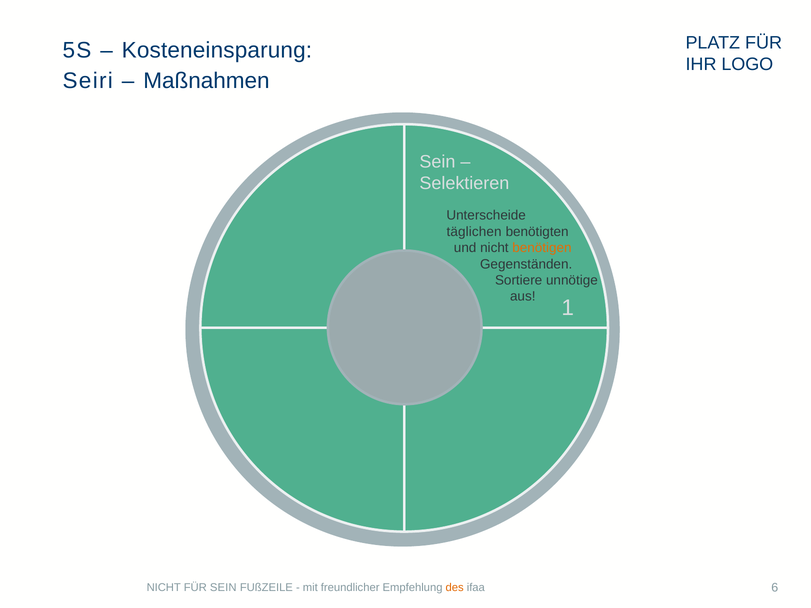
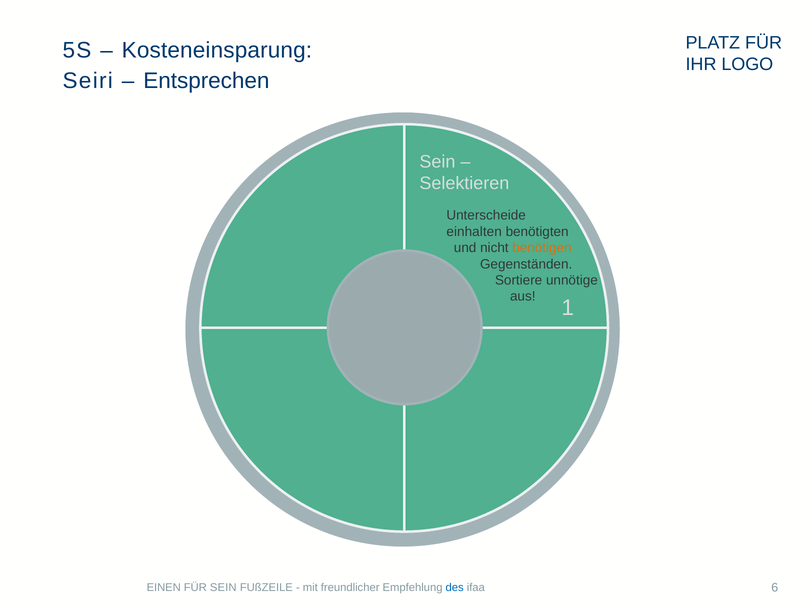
Maßnahmen: Maßnahmen -> Entsprechen (206, 81)
täglichen: täglichen -> einhalten (474, 232)
NICHT: NICHT -> EINEN (164, 588)
des colour: orange -> blue (455, 588)
